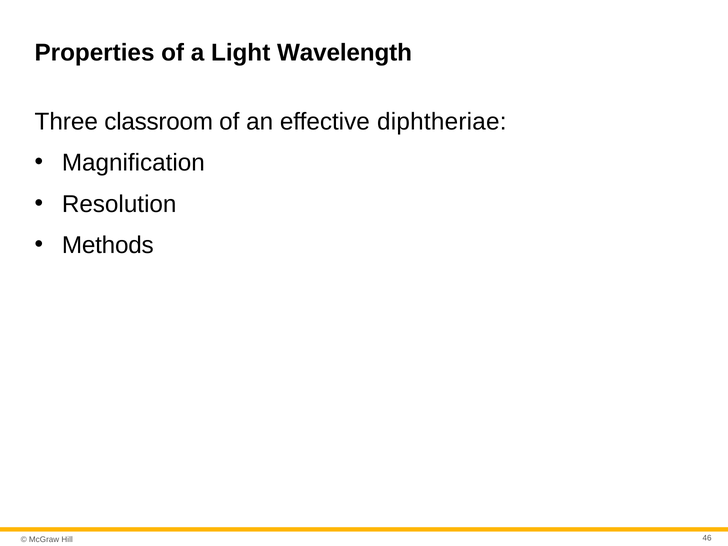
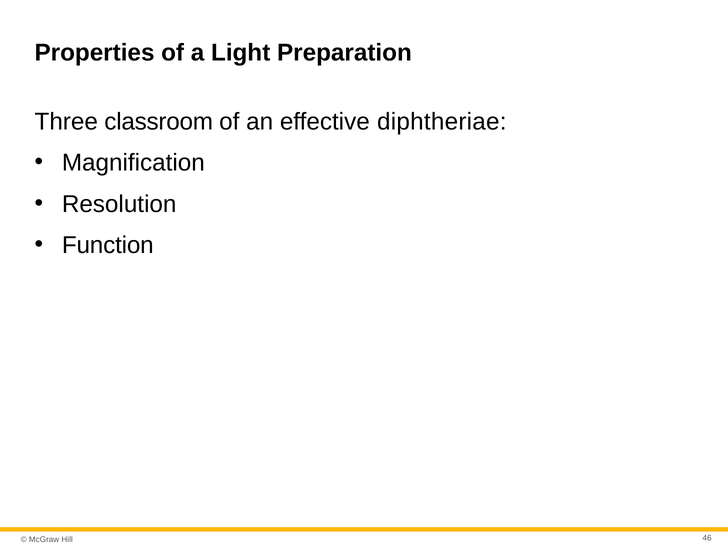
Wavelength: Wavelength -> Preparation (344, 53)
Methods: Methods -> Function (108, 245)
